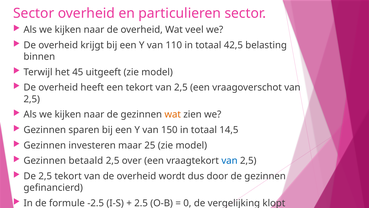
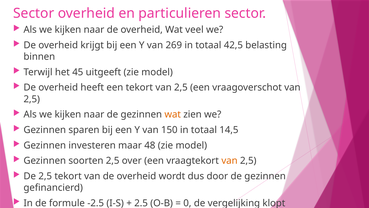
110: 110 -> 269 (174, 45)
25: 25 -> 48 (150, 145)
betaald: betaald -> soorten (86, 160)
van colour: blue -> orange (229, 160)
